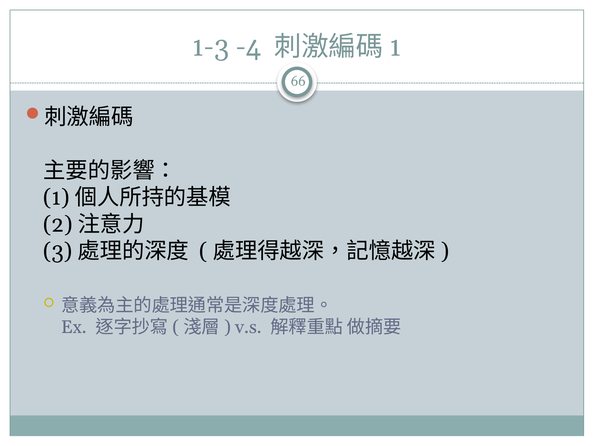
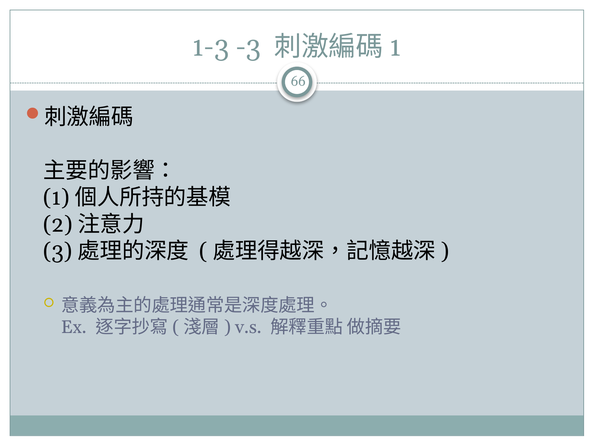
-4: -4 -> -3 (248, 47)
